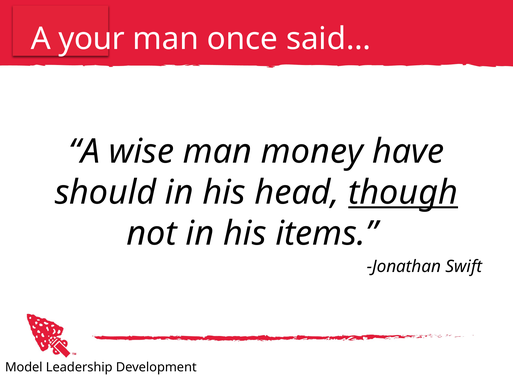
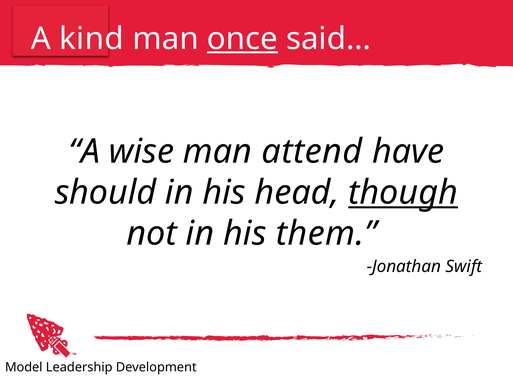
your: your -> kind (91, 39)
once underline: none -> present (242, 39)
money: money -> attend (312, 152)
items: items -> them (326, 234)
